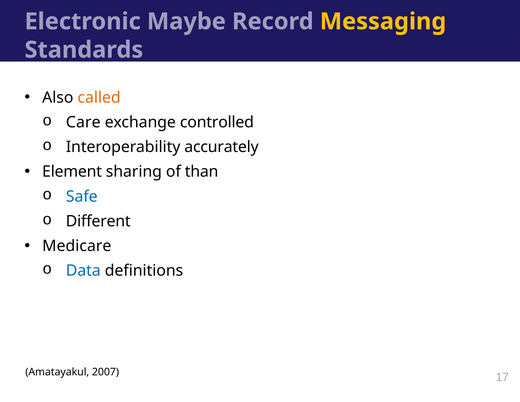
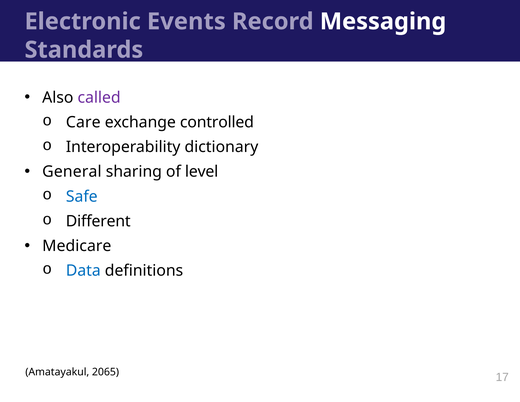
Maybe: Maybe -> Events (186, 21)
Messaging colour: yellow -> white (383, 21)
called colour: orange -> purple (99, 97)
accurately: accurately -> dictionary (221, 147)
Element: Element -> General (72, 172)
than: than -> level (202, 172)
2007: 2007 -> 2065 (105, 372)
